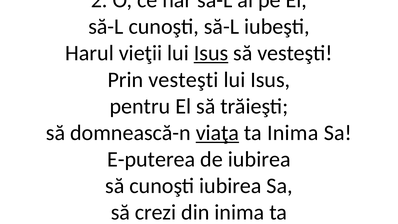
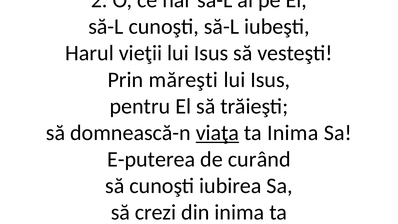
Isus underline: present -> none (211, 53)
Prin vesteşti: vesteşti -> măreşti (183, 80)
de iubirea: iubirea -> curând (259, 159)
